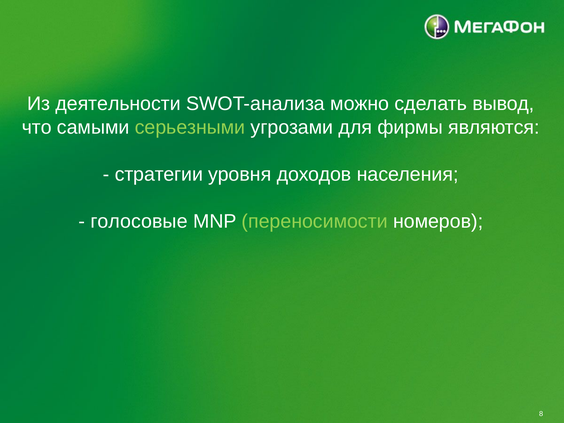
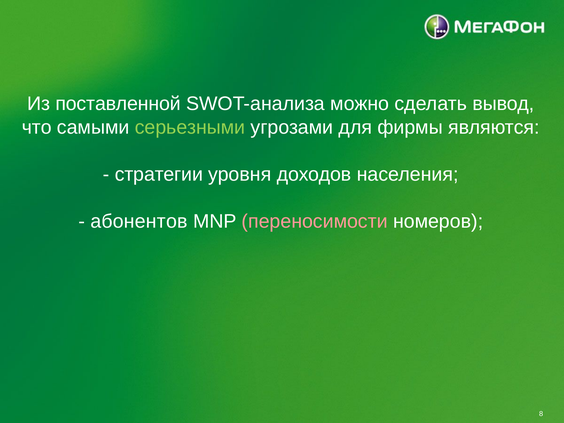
деятельности: деятельности -> поставленной (118, 104)
голосовые: голосовые -> абонентов (139, 221)
переносимости colour: light green -> pink (315, 221)
